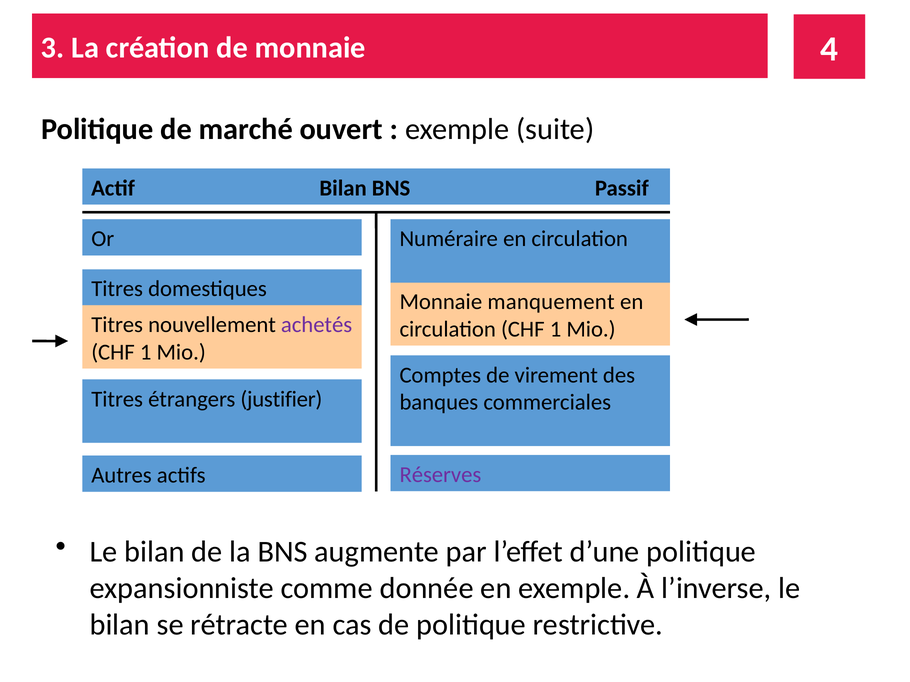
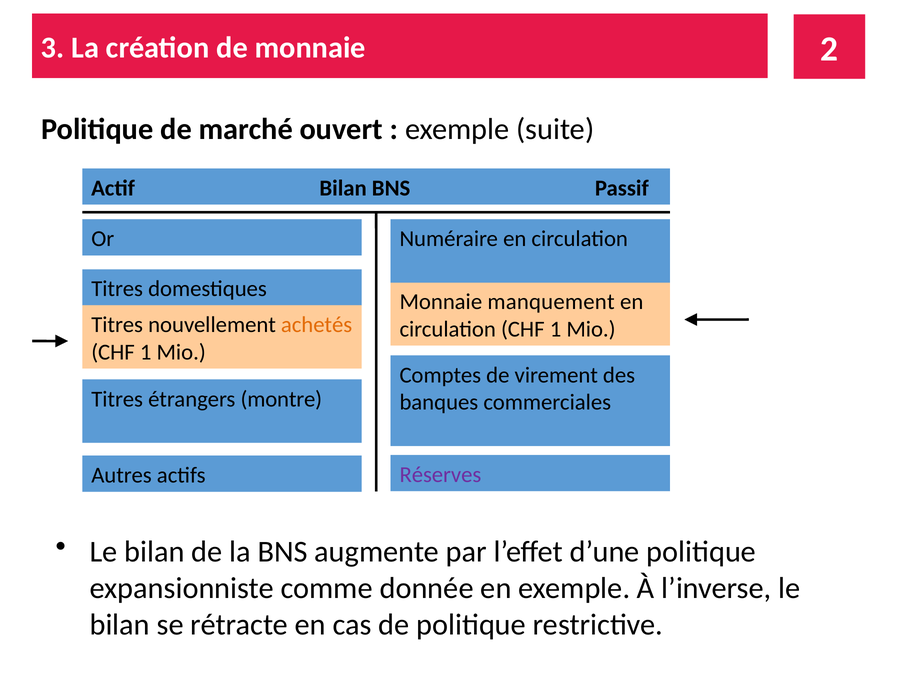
4: 4 -> 2 (829, 49)
achetés colour: purple -> orange (317, 325)
justifier: justifier -> montre (281, 399)
